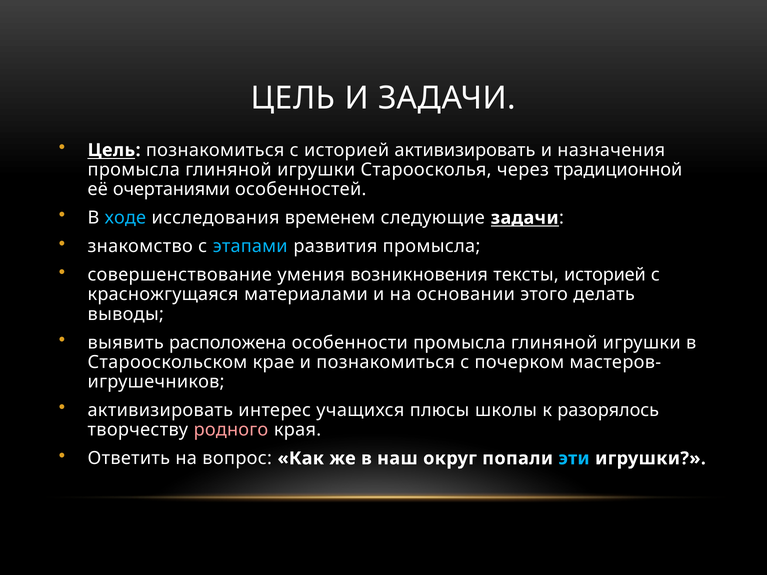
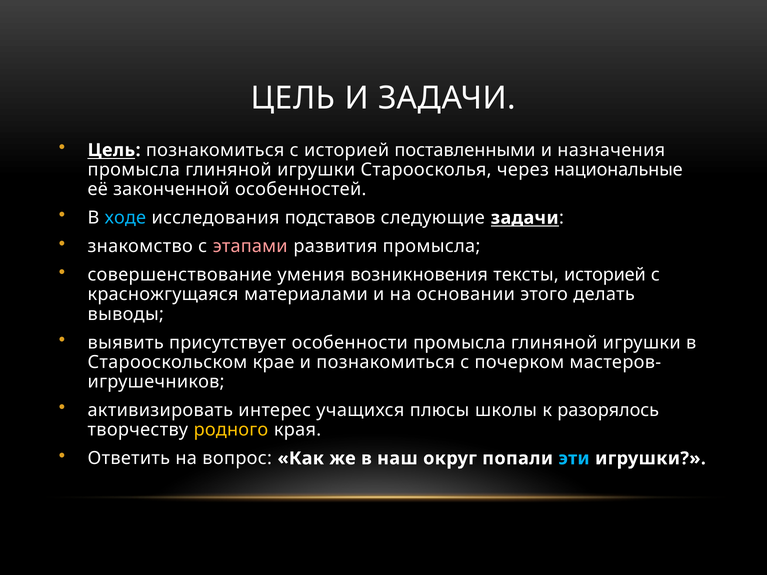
историей активизировать: активизировать -> поставленными (465, 150)
традиционной: традиционной -> национальные (618, 170)
очертаниями: очертаниями -> законченной (171, 189)
временем: временем -> подставов (330, 218)
этапами colour: light blue -> pink (250, 246)
расположена: расположена -> присутствует (228, 343)
родного colour: pink -> yellow (231, 430)
